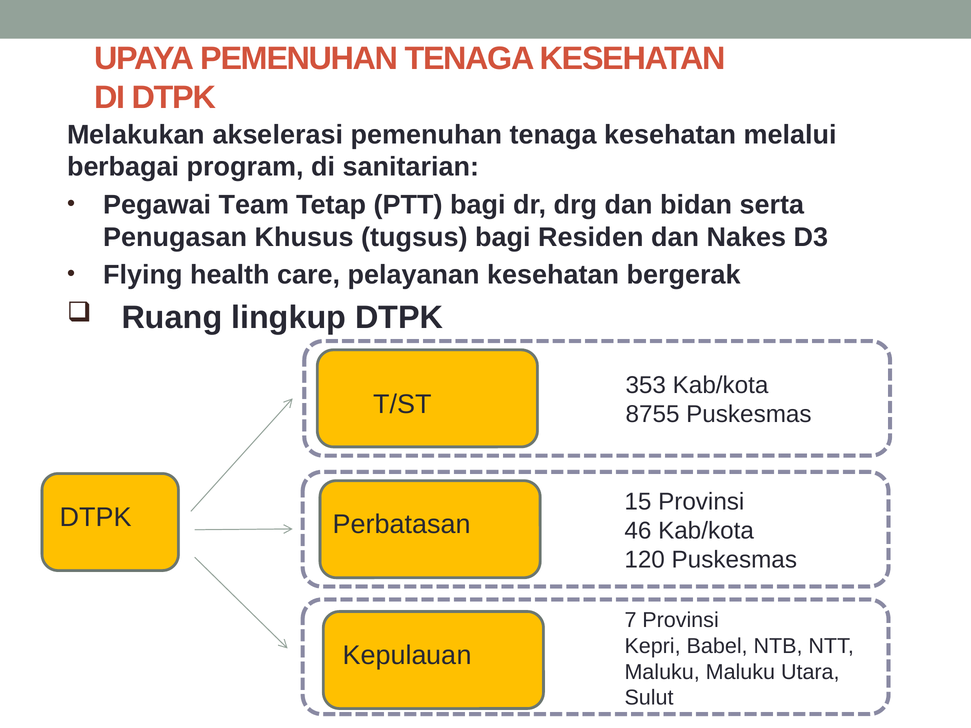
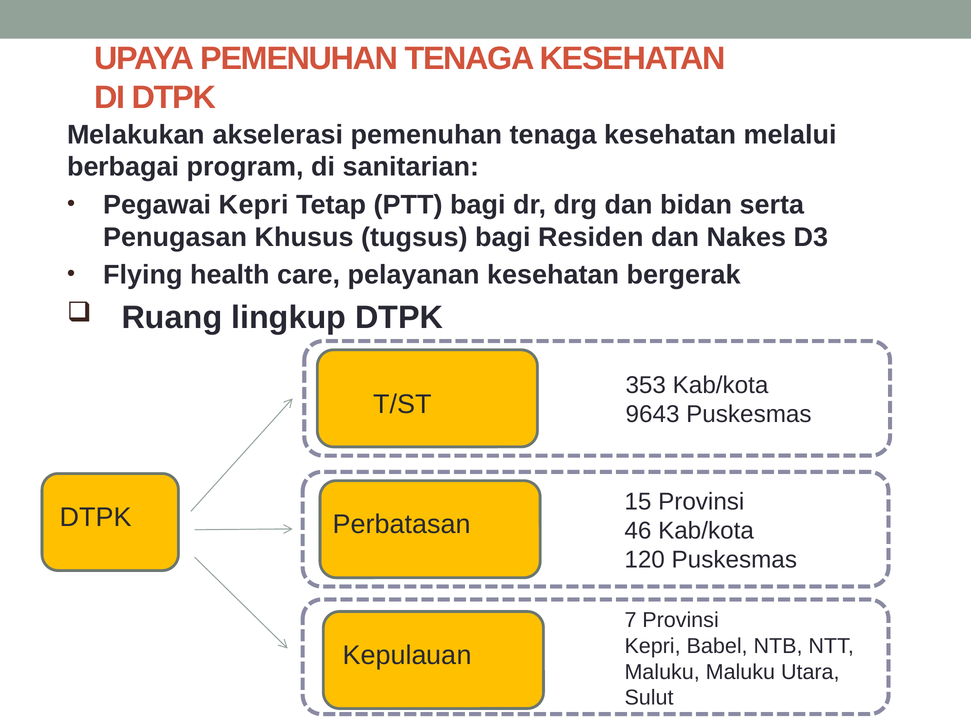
Pegawai Team: Team -> Kepri (254, 205)
8755: 8755 -> 9643 (653, 414)
